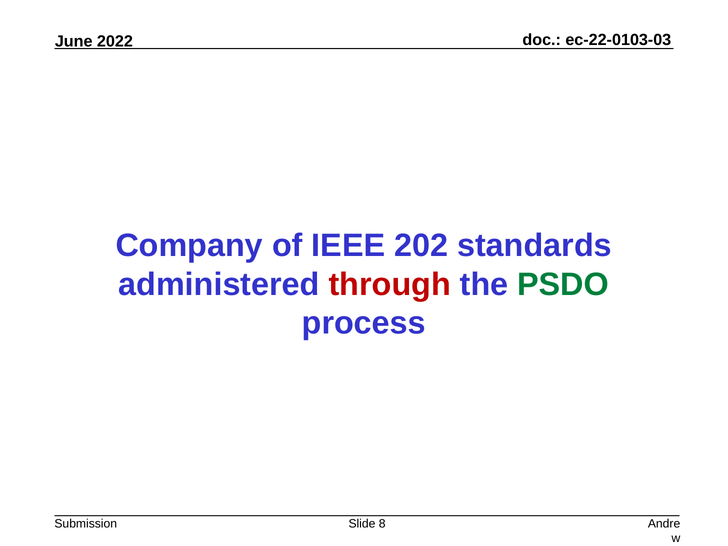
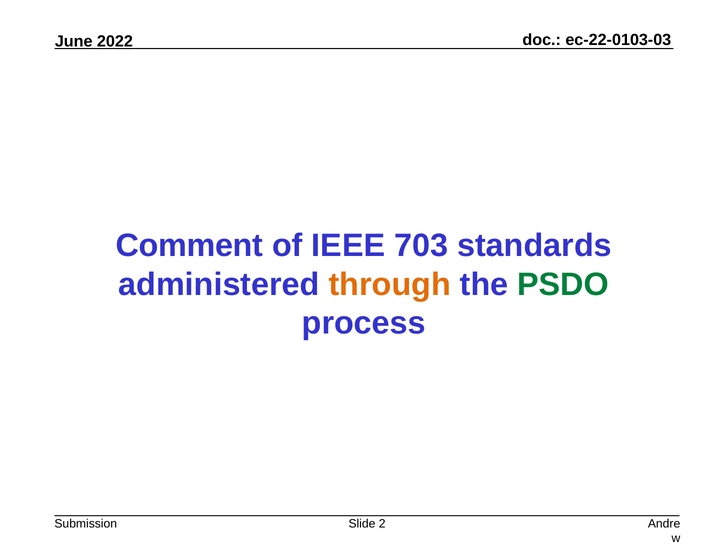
Company: Company -> Comment (189, 245)
202: 202 -> 703 (421, 245)
through colour: red -> orange (390, 284)
8: 8 -> 2 (382, 524)
